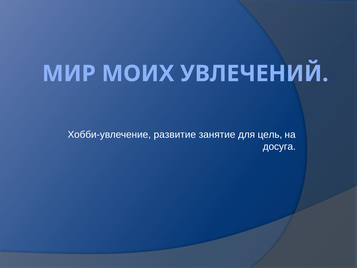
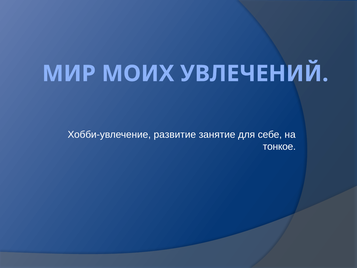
цель: цель -> себе (270, 135)
досуга: досуга -> тонкое (279, 146)
